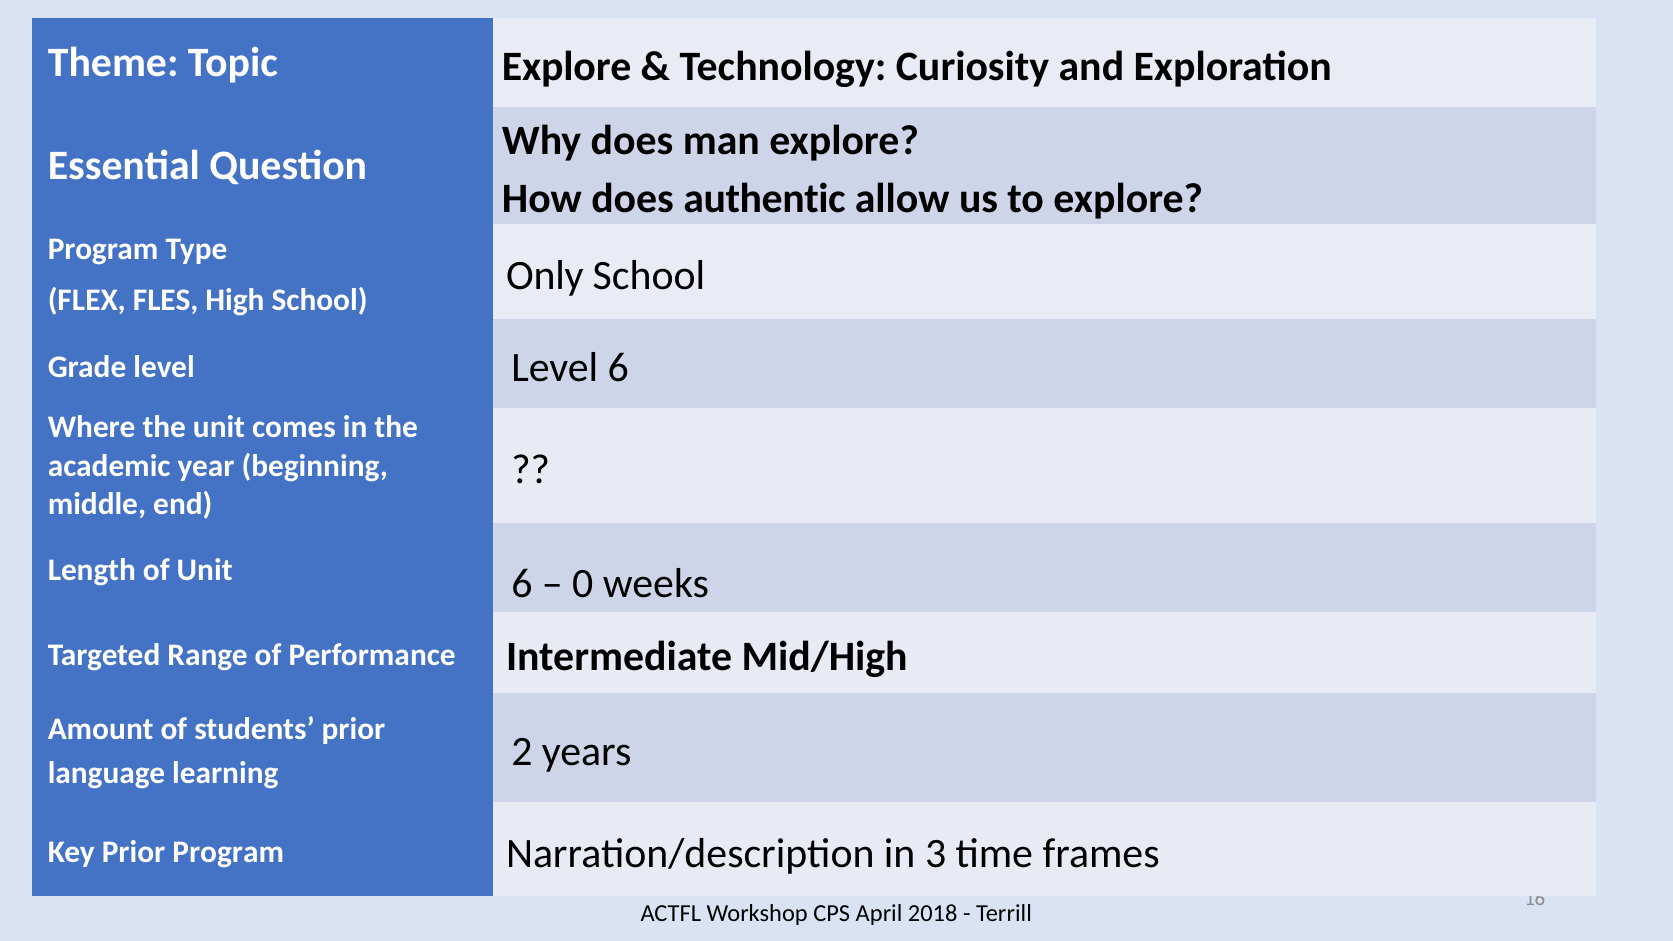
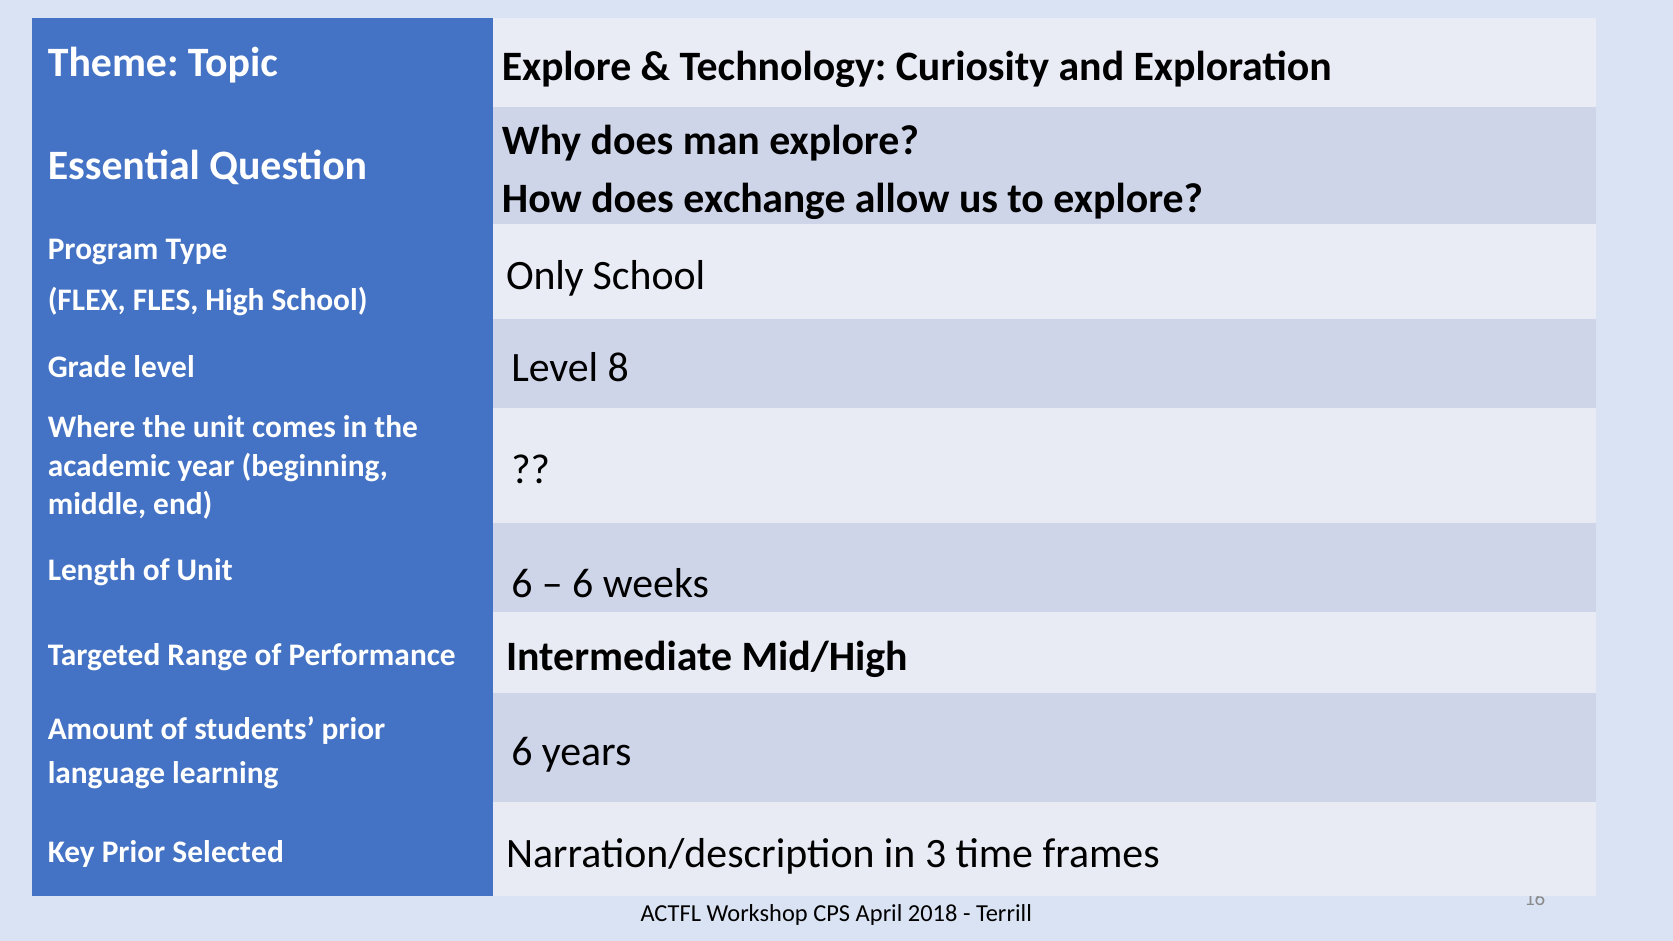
authentic: authentic -> exchange (764, 199)
Level 6: 6 -> 8 (618, 368)
0: 0 -> 6 (583, 584)
learning 2: 2 -> 6 (522, 752)
Prior Program: Program -> Selected (228, 852)
